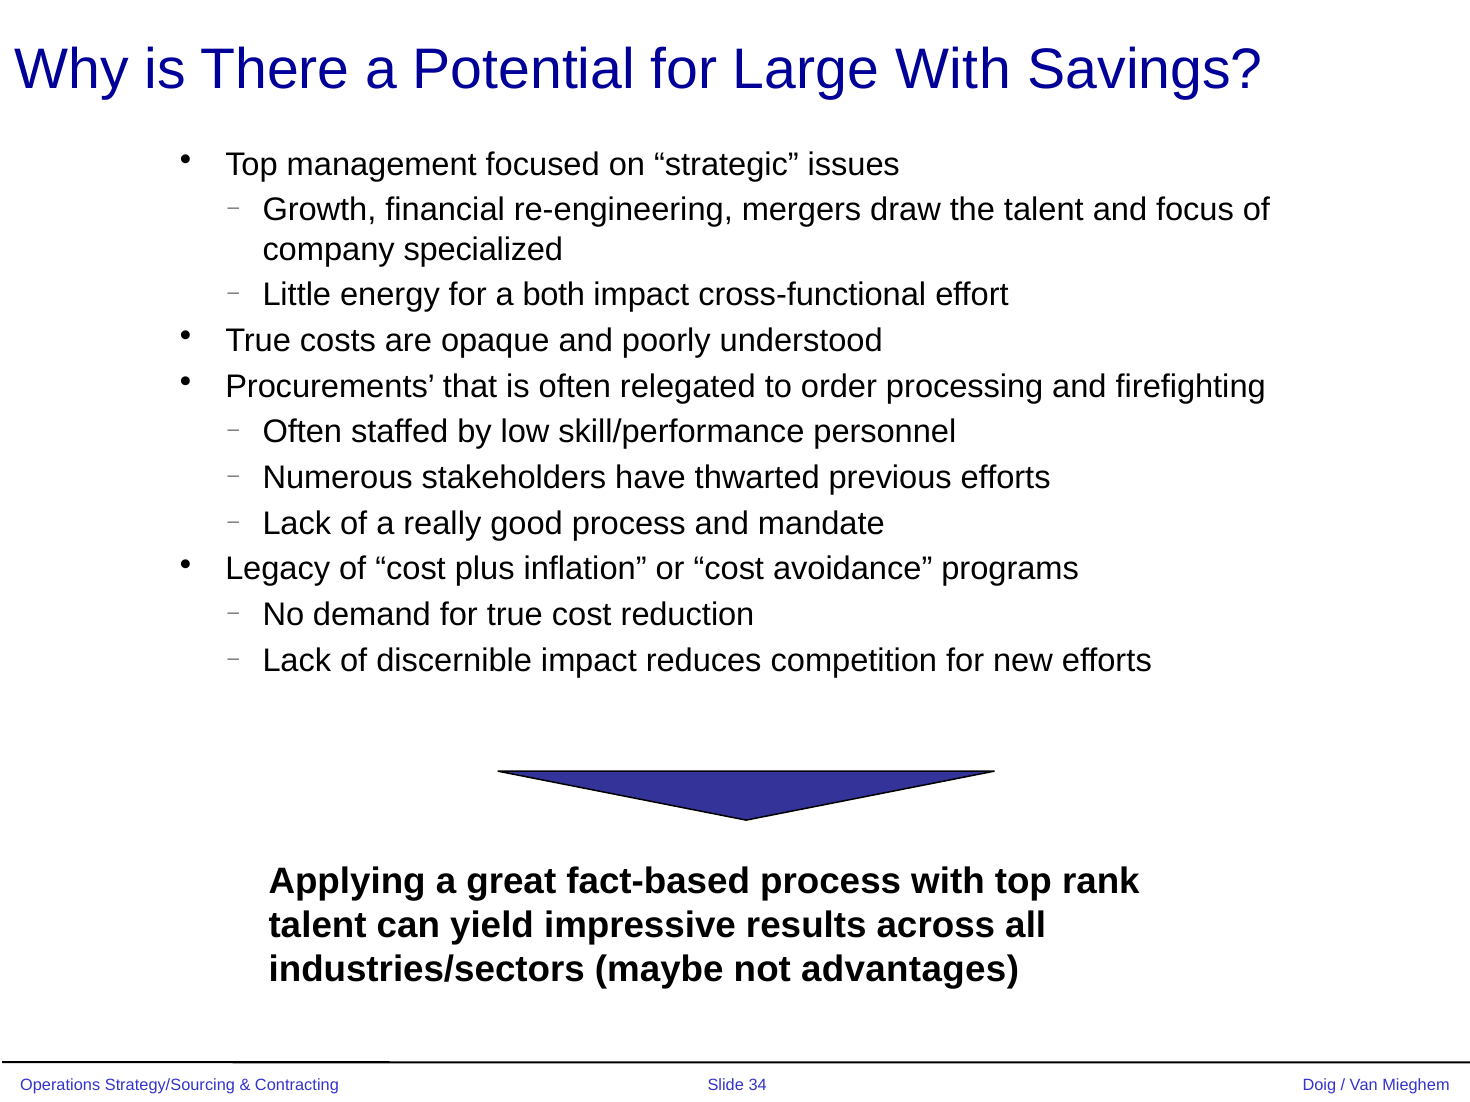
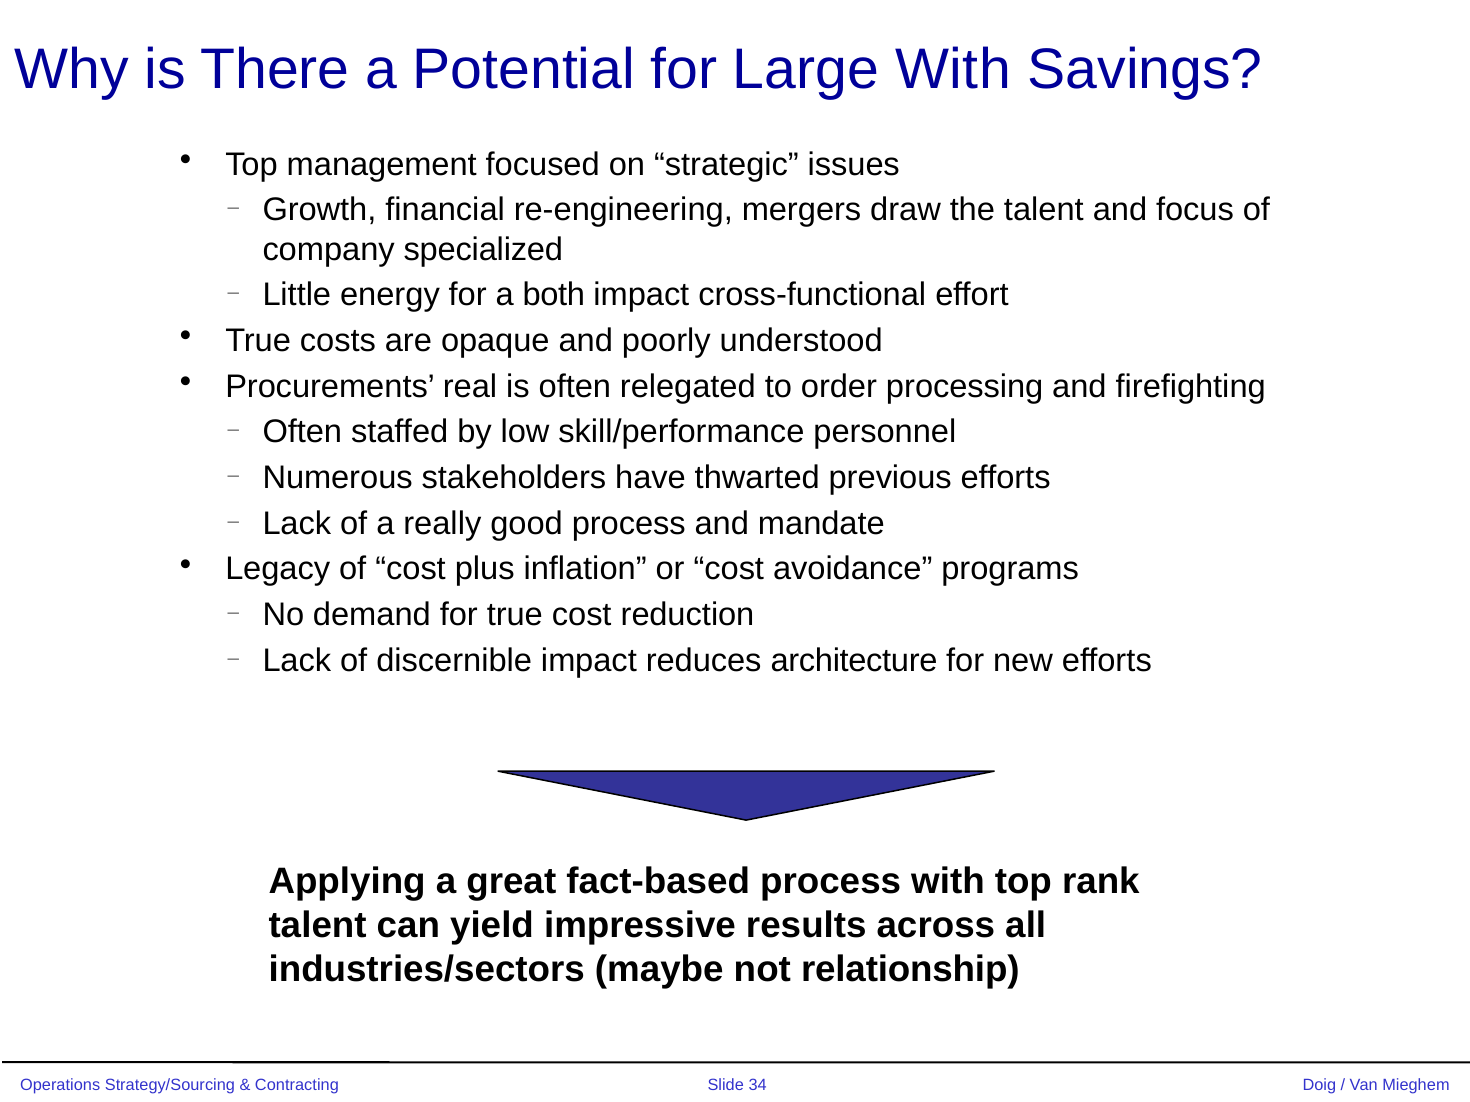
that: that -> real (470, 387)
competition: competition -> architecture (854, 661)
advantages: advantages -> relationship (910, 970)
